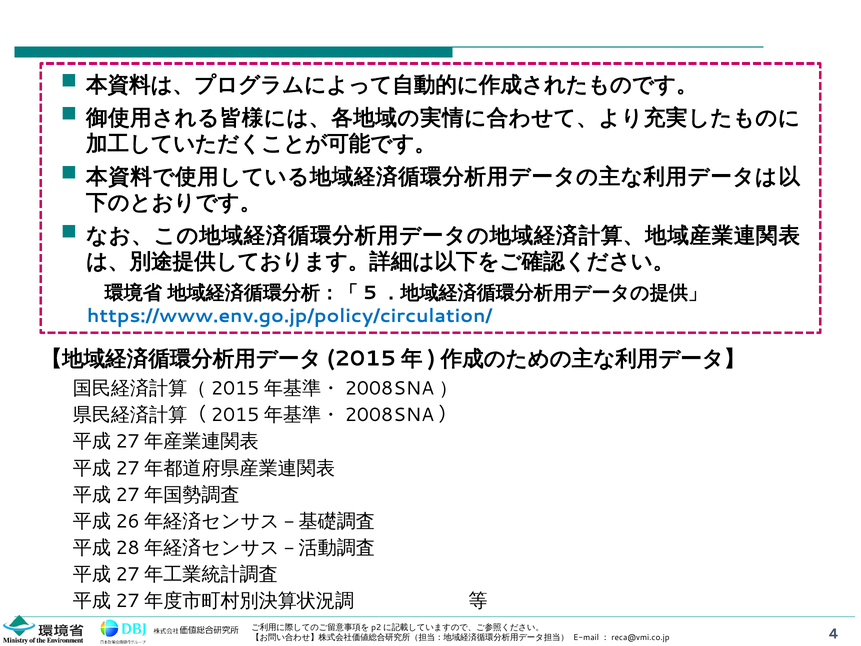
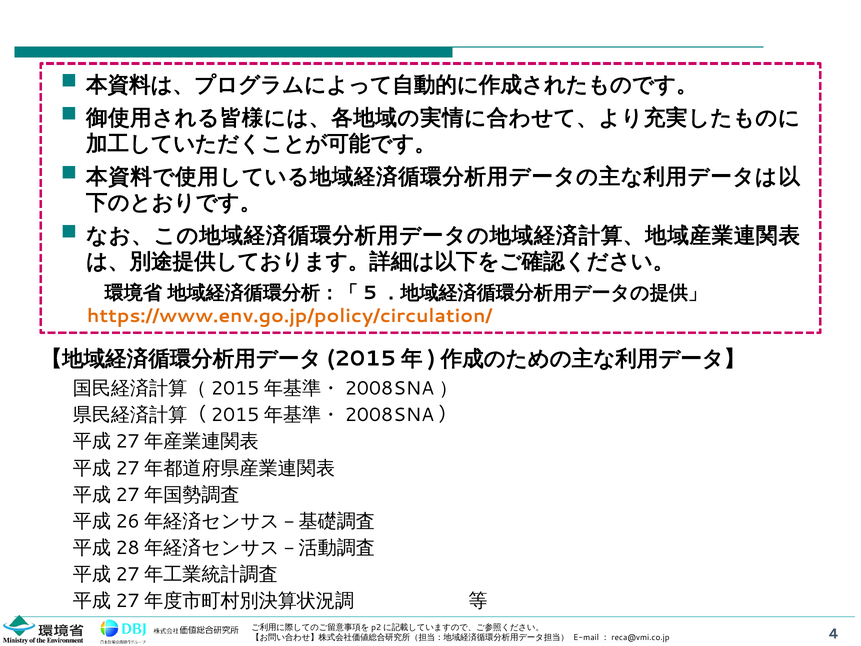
https://www.env.go.jp/policy/circulation/ colour: blue -> orange (290, 316)
